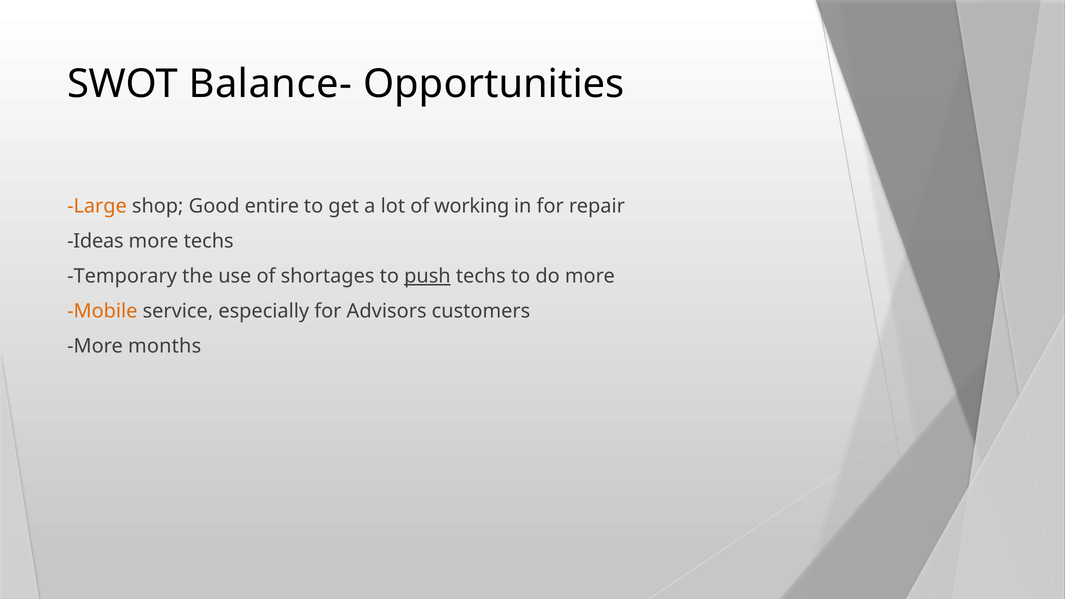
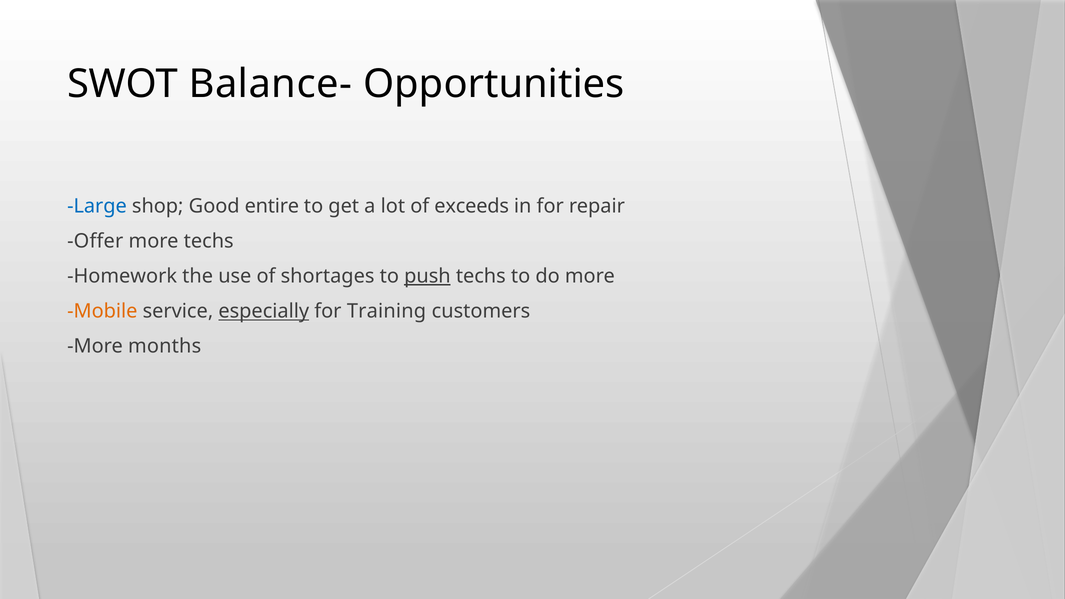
Large colour: orange -> blue (97, 206)
working: working -> exceeds (472, 206)
Ideas: Ideas -> Offer (95, 241)
Temporary: Temporary -> Homework (122, 276)
especially underline: none -> present (264, 311)
Advisors: Advisors -> Training (387, 311)
